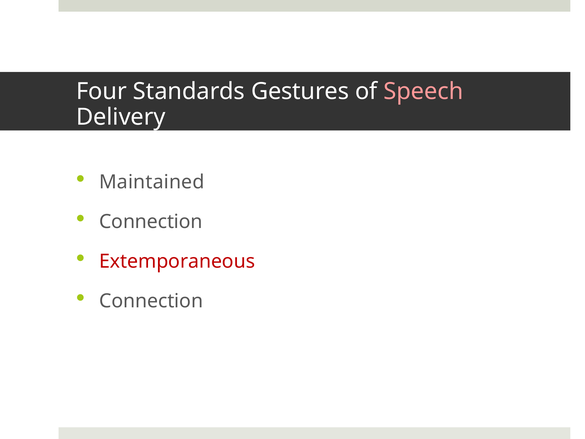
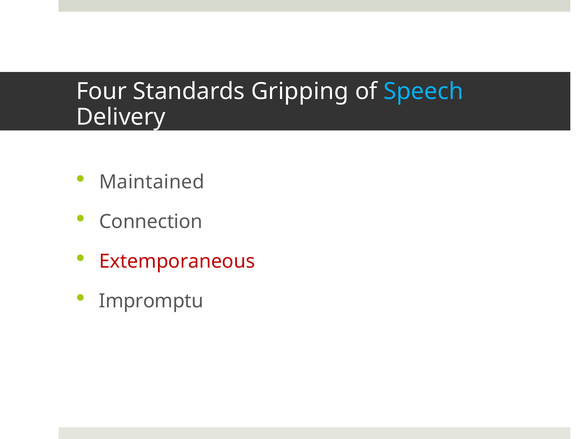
Gestures: Gestures -> Gripping (300, 91)
Speech colour: pink -> light blue (423, 91)
Connection: Connection -> Impromptu (151, 301)
